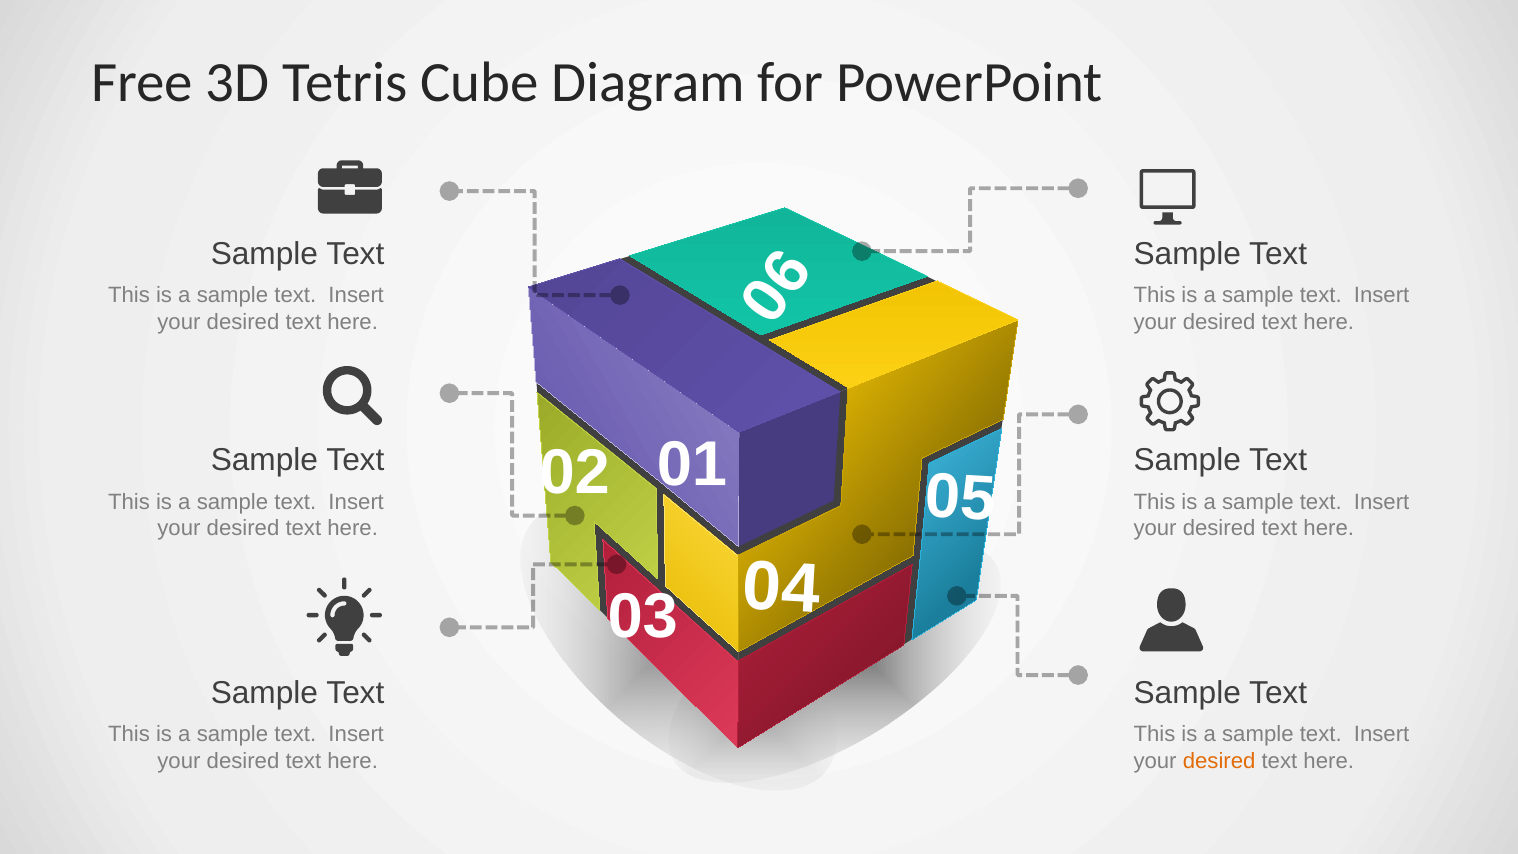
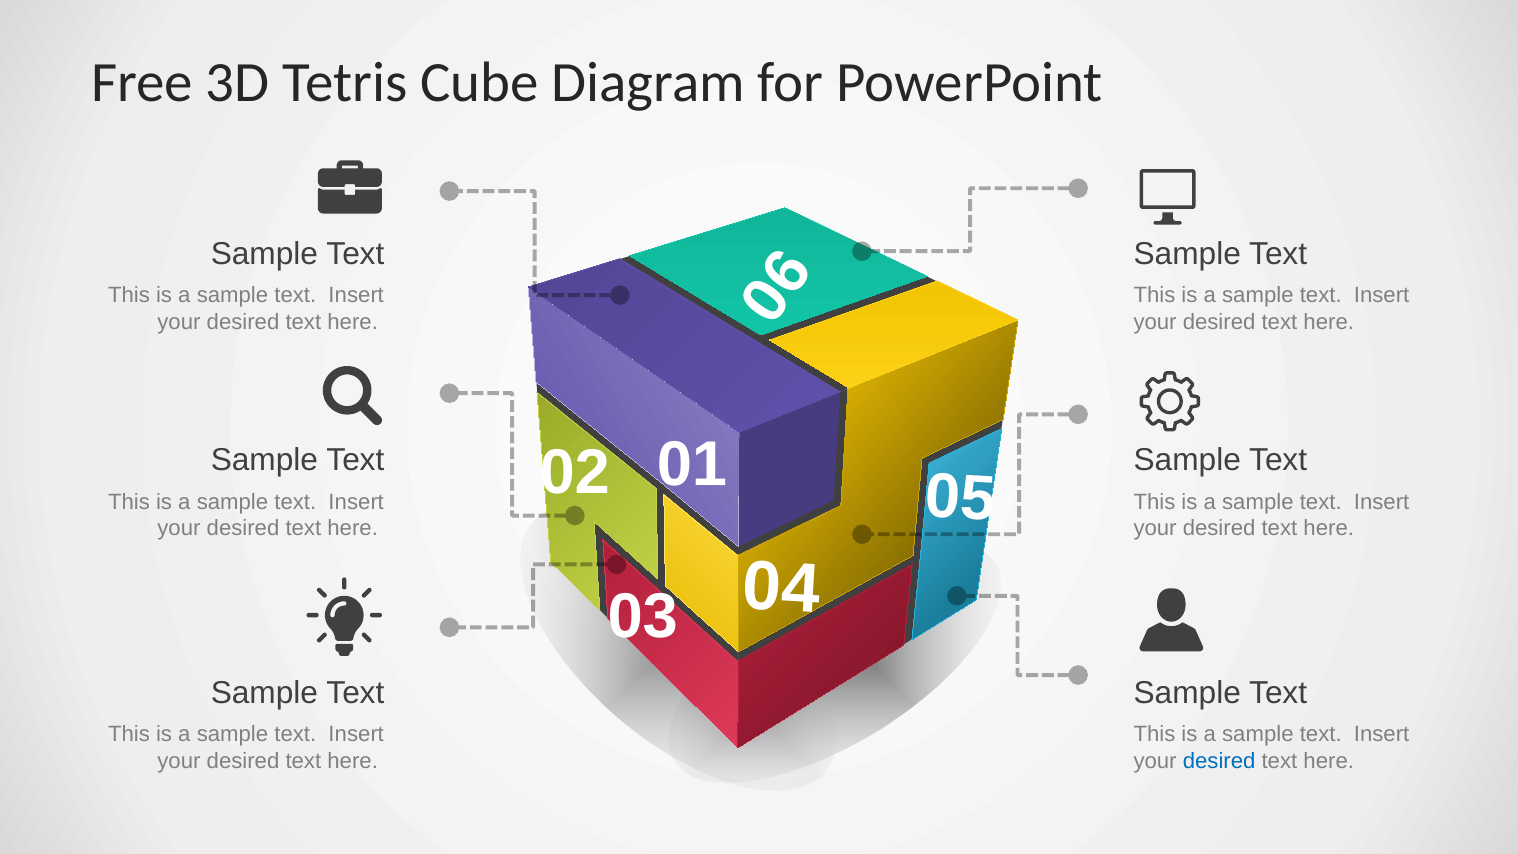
desired colour: orange -> blue (1219, 761)
